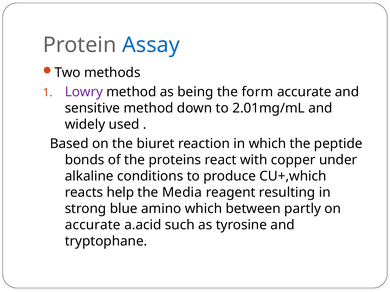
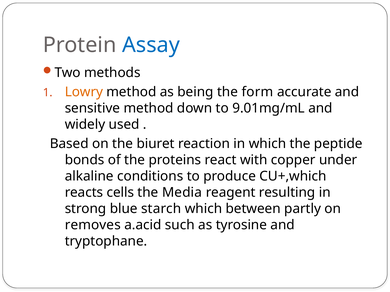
Lowry colour: purple -> orange (84, 92)
2.01mg/mL: 2.01mg/mL -> 9.01mg/mL (269, 108)
help: help -> cells (120, 193)
amino: amino -> starch (161, 209)
accurate: accurate -> removes (93, 225)
